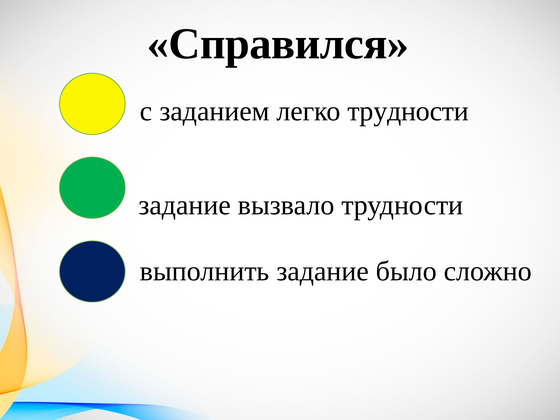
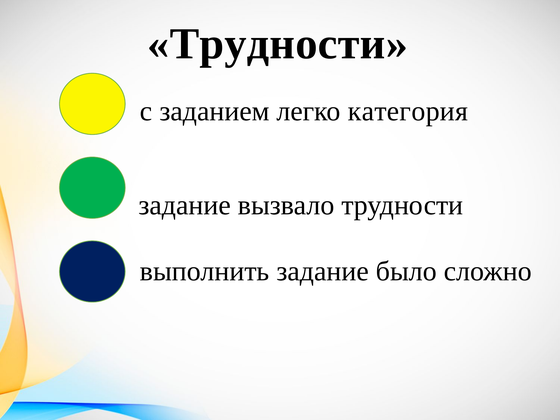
Справился: Справился -> Трудности (278, 44)
легко трудности: трудности -> категория (408, 111)
